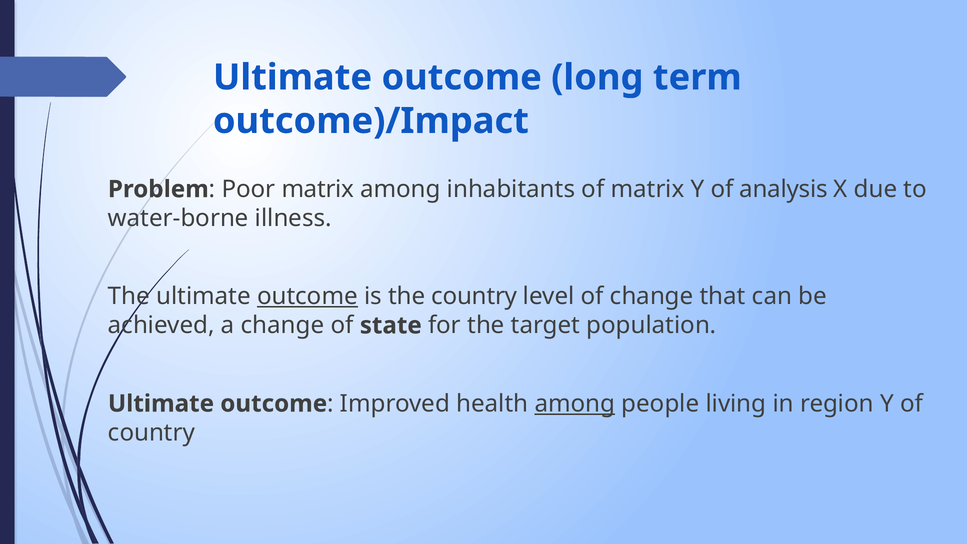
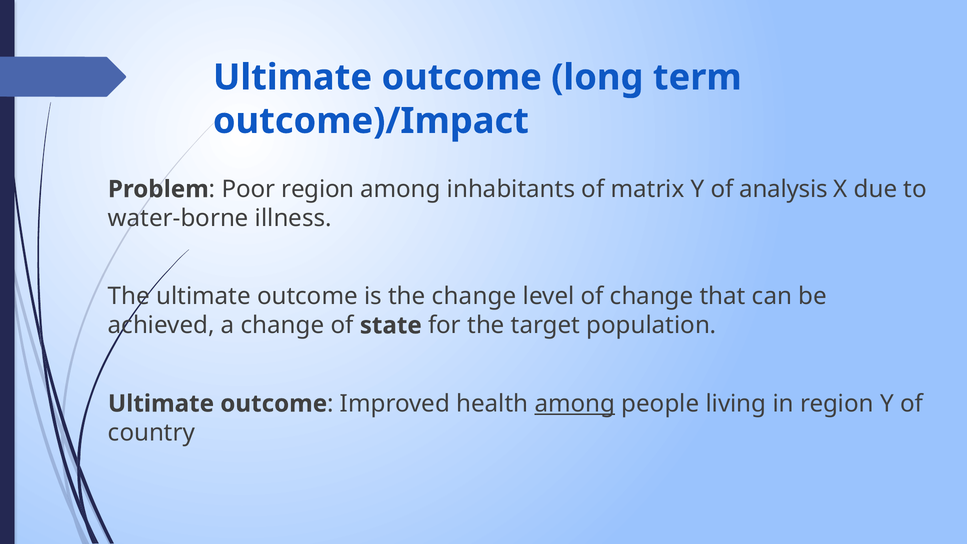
Poor matrix: matrix -> region (318, 189)
outcome underline: present -> none (307, 296)
the country: country -> change (474, 296)
